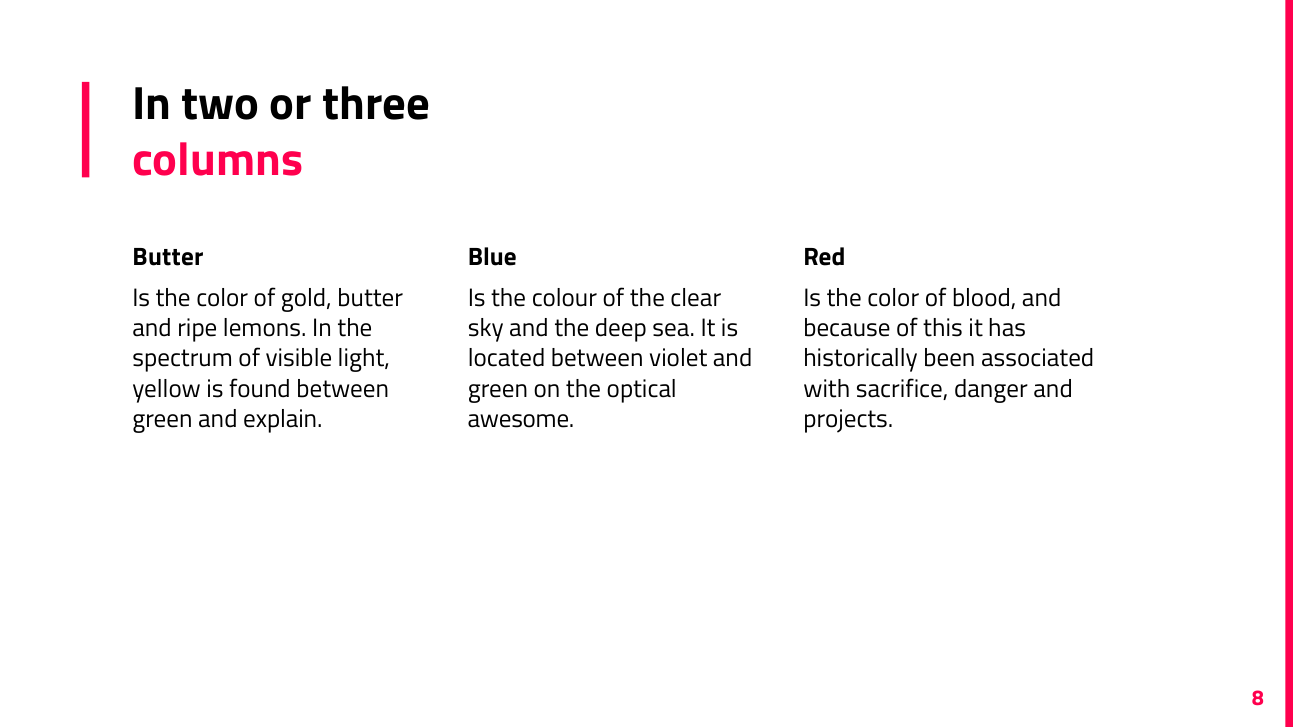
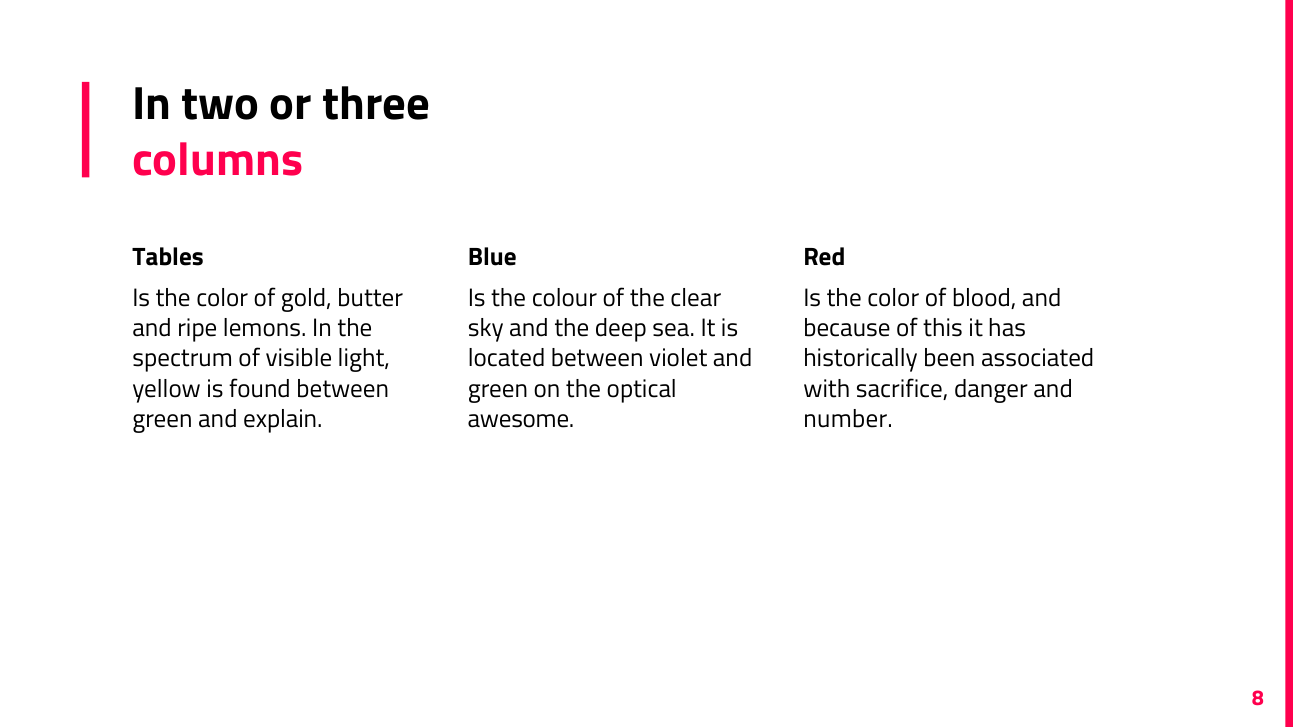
Butter: Butter -> Tables (168, 257)
projects: projects -> number (848, 419)
